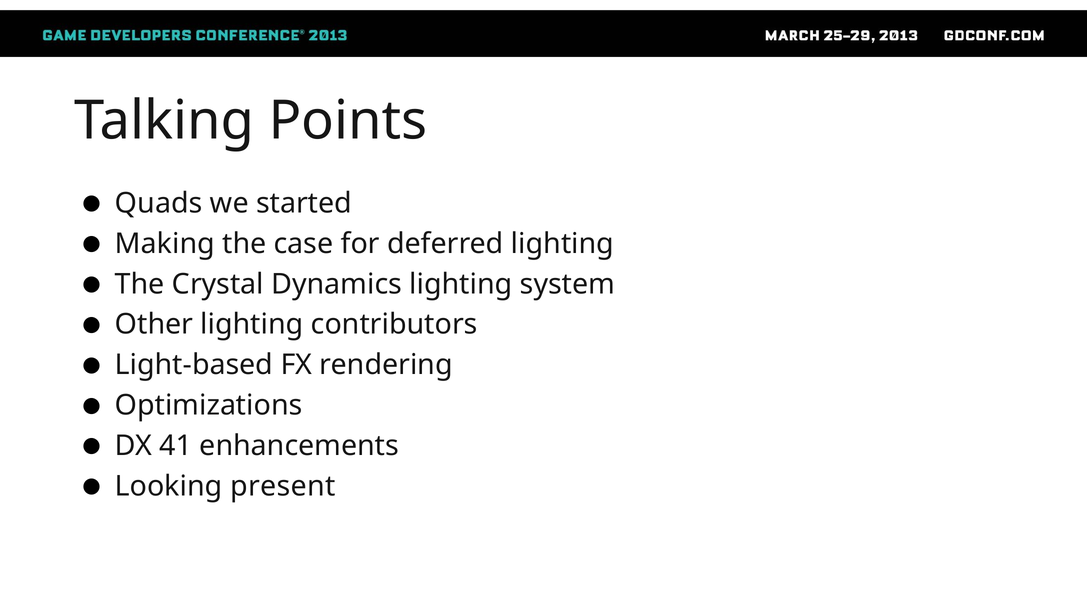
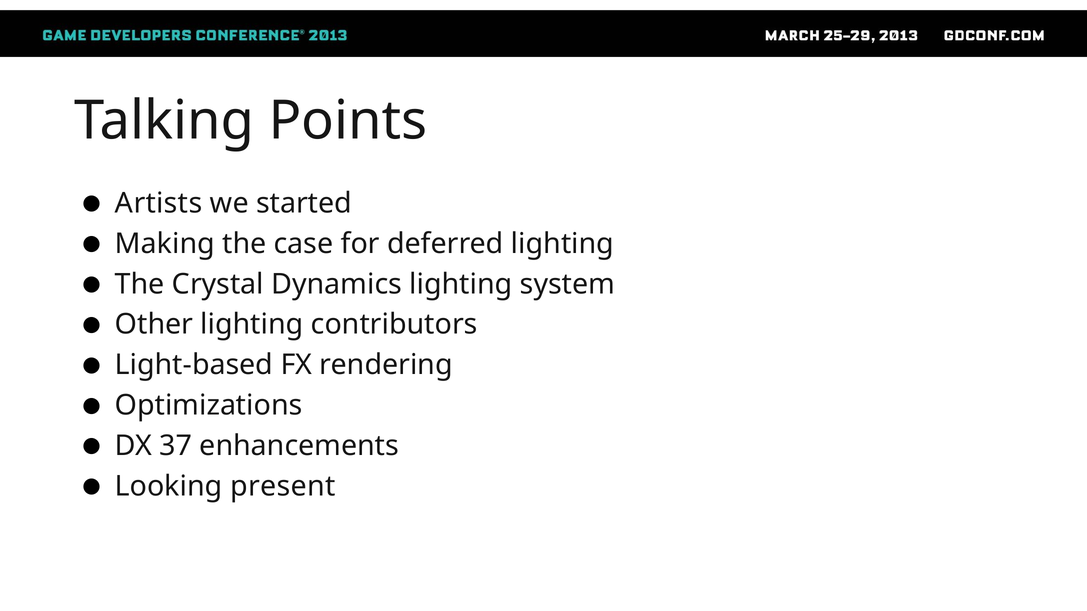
Quads: Quads -> Artists (159, 203)
41: 41 -> 37 (176, 446)
